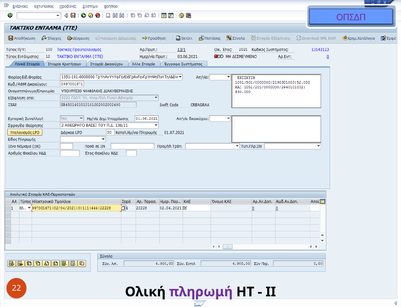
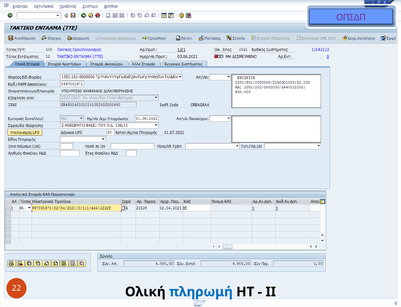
πληρωμή colour: purple -> blue (201, 292)
